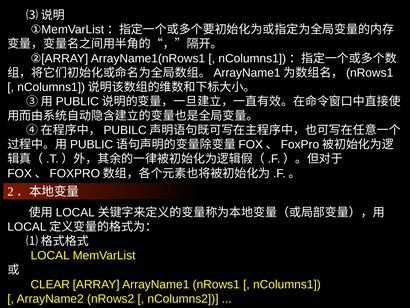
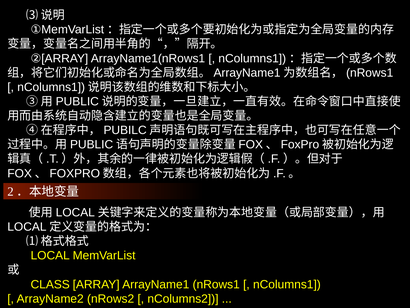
CLEAR: CLEAR -> CLASS (50, 284)
